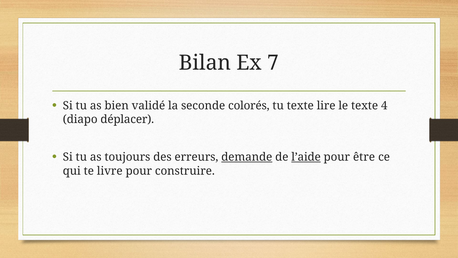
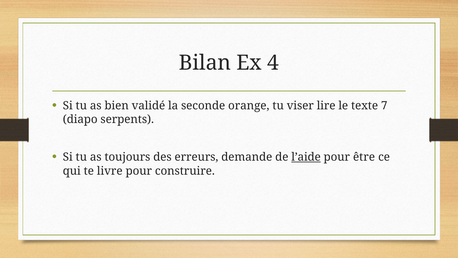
7: 7 -> 4 (273, 63)
colorés: colorés -> orange (249, 105)
tu texte: texte -> viser (300, 105)
4: 4 -> 7 (384, 105)
déplacer: déplacer -> serpents (127, 119)
demande underline: present -> none (247, 157)
